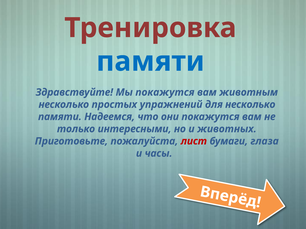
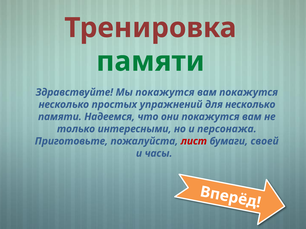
памяти colour: blue -> green (150, 62)
вам животным: животным -> покажутся (249, 92)
животных: животных -> персонажа (227, 129)
глаза: глаза -> своей (265, 141)
